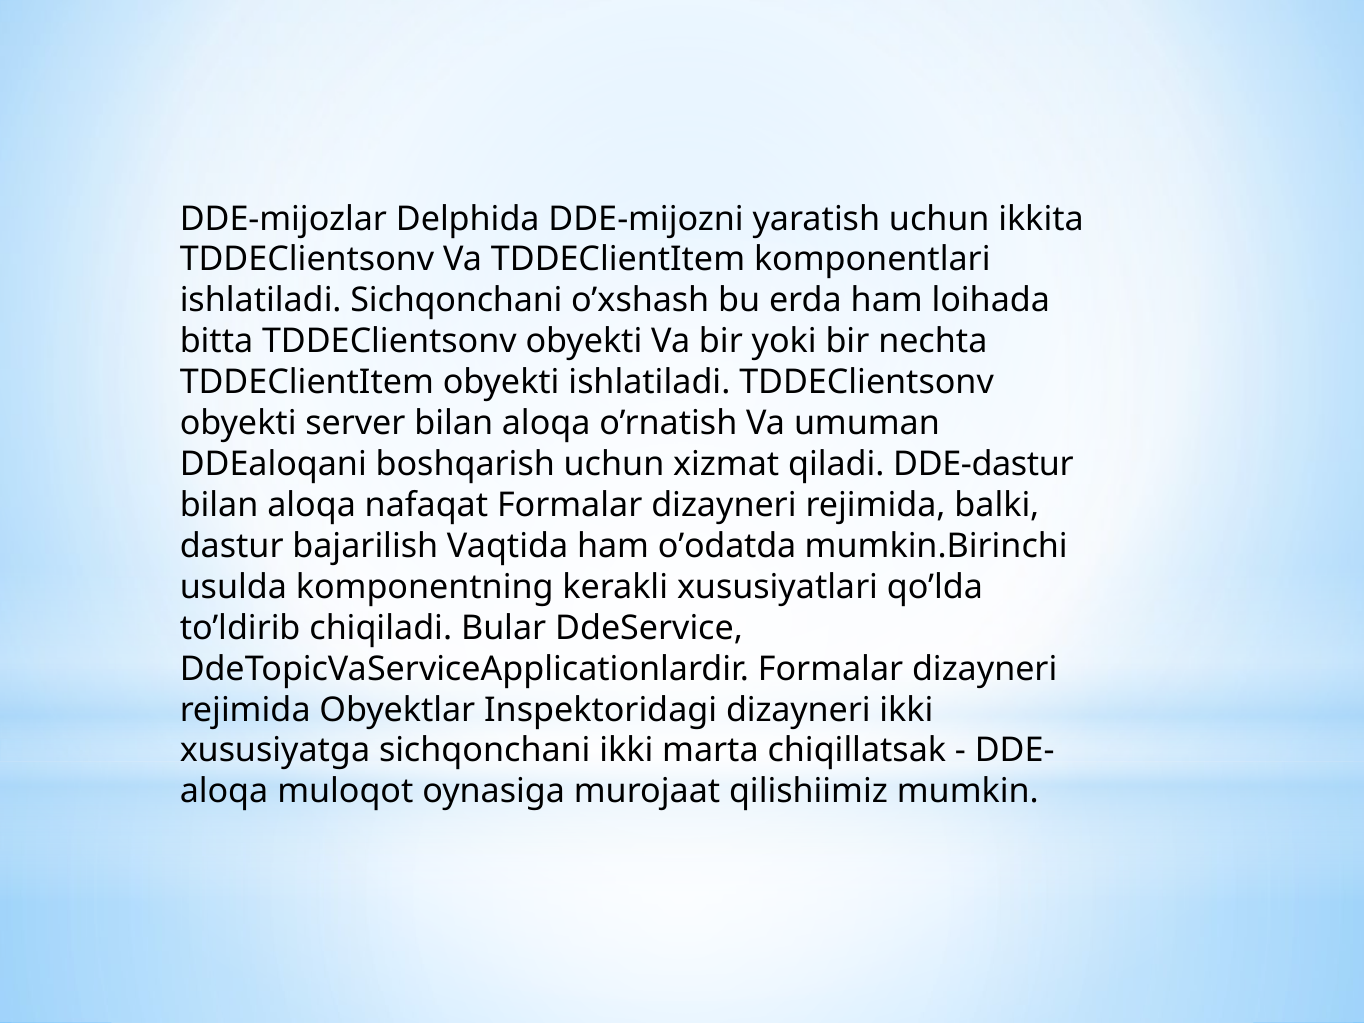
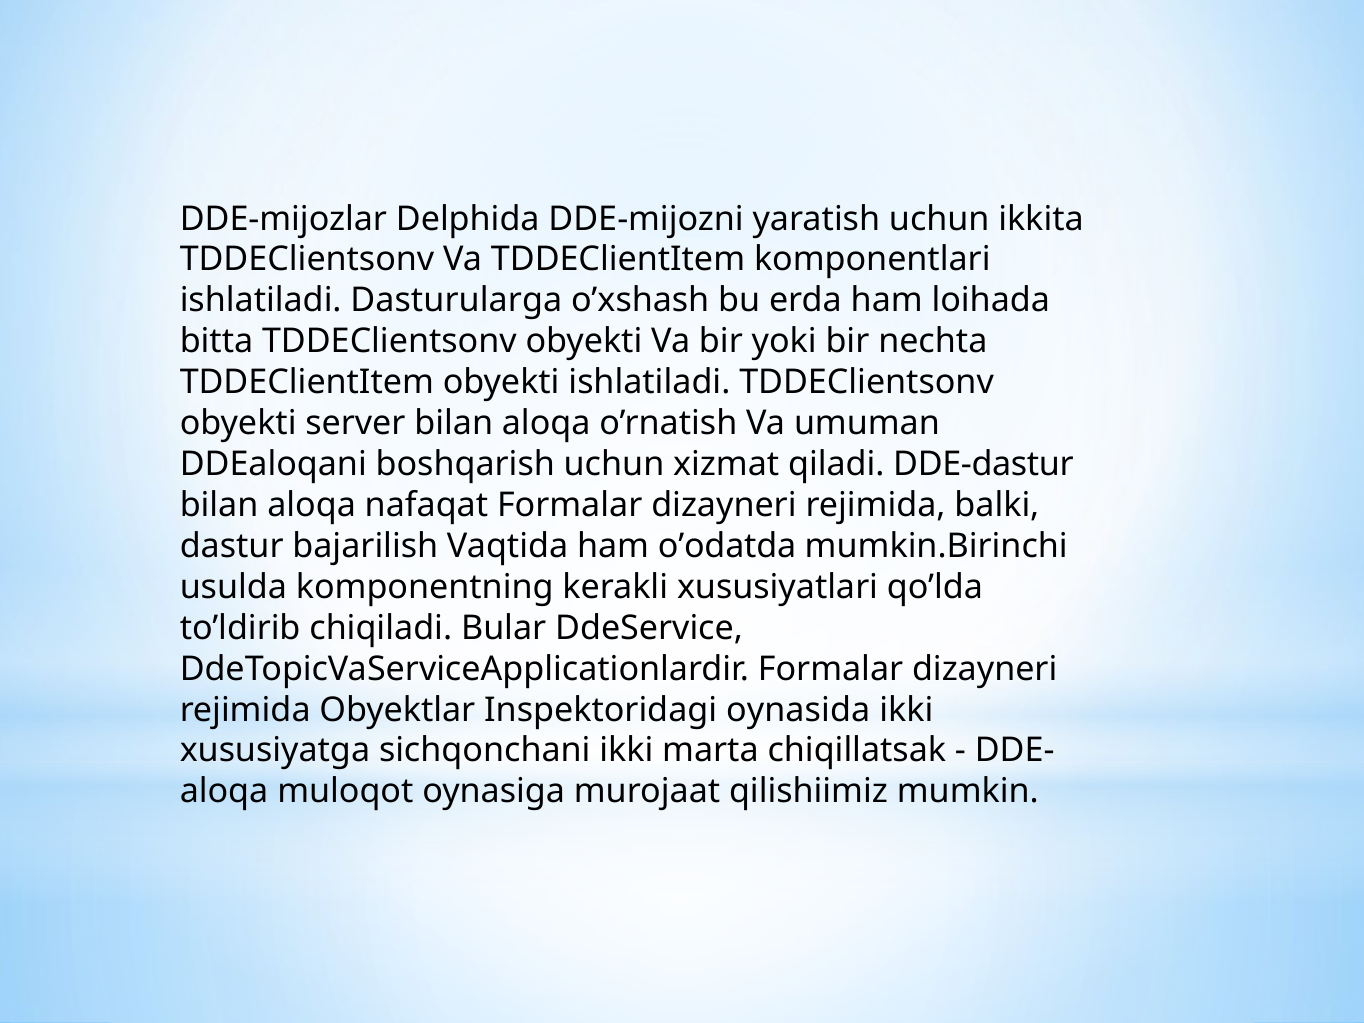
ishlatiladi Sichqonchani: Sichqonchani -> Dasturularga (456, 301)
Inspektoridagi dizayneri: dizayneri -> oynasida (798, 710)
